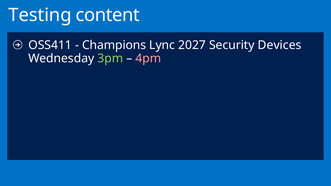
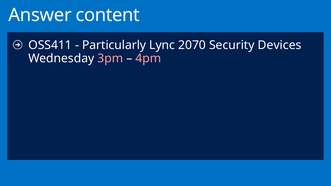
Testing: Testing -> Answer (40, 15)
Champions: Champions -> Particularly (114, 45)
2027: 2027 -> 2070 (192, 45)
3pm colour: light green -> pink (110, 58)
